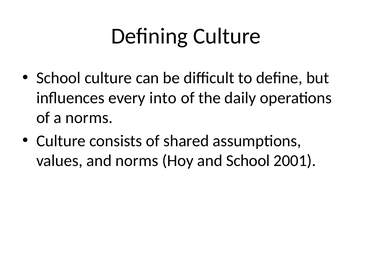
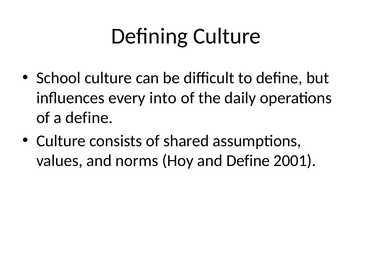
a norms: norms -> define (89, 118)
and School: School -> Define (248, 161)
